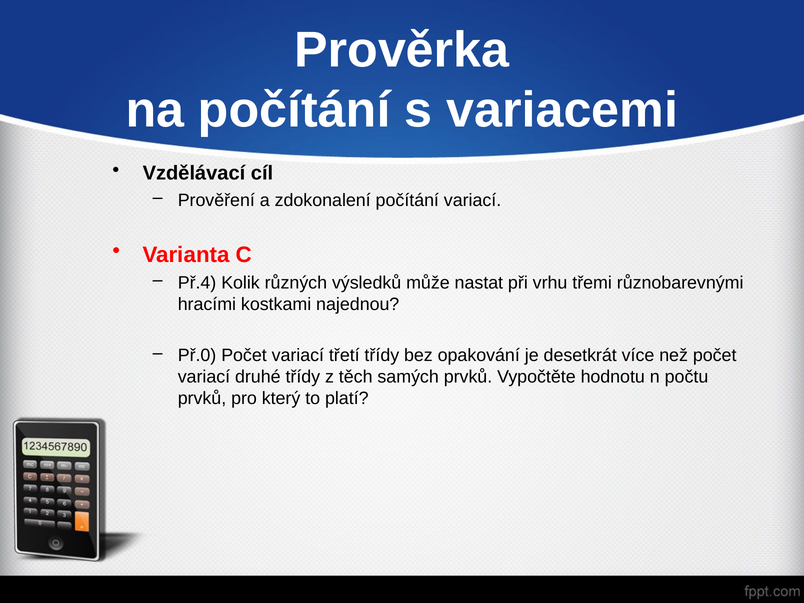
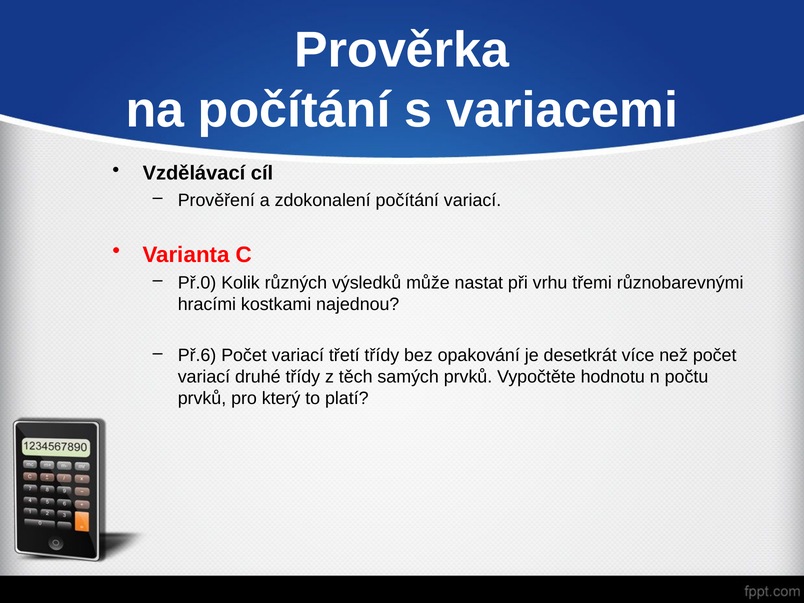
Př.4: Př.4 -> Př.0 (197, 283)
Př.0: Př.0 -> Př.6 (197, 356)
